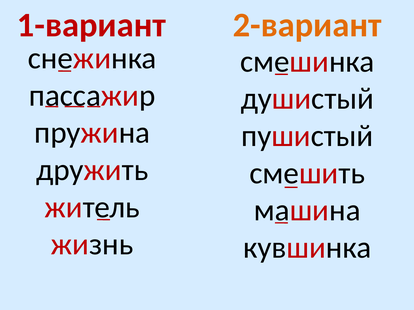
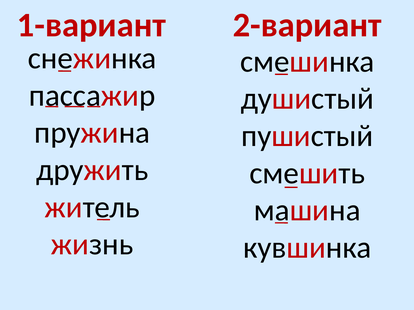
2-вариант colour: orange -> red (307, 25)
